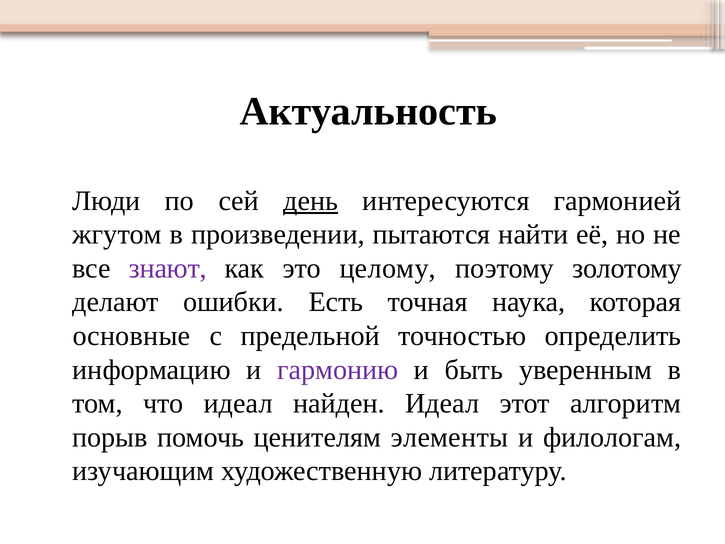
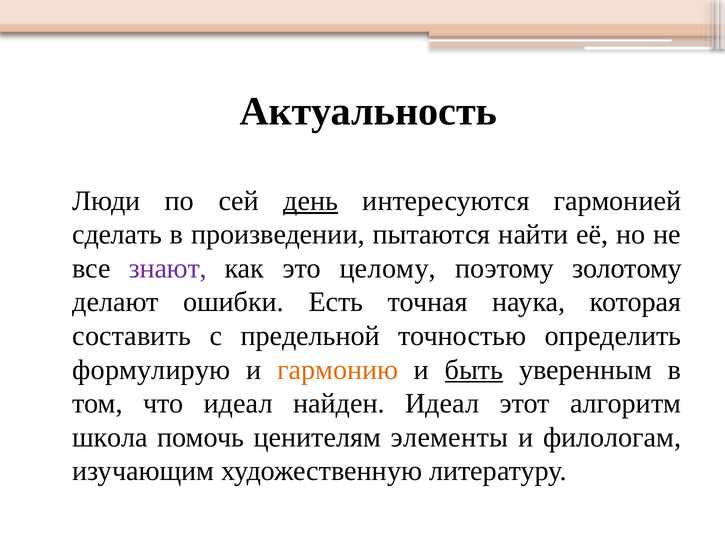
жгутом: жгутом -> сделать (117, 235)
основные: основные -> составить (132, 336)
информацию: информацию -> формулирую (151, 370)
гармонию colour: purple -> orange (338, 370)
быть underline: none -> present (474, 370)
порыв: порыв -> школа (110, 437)
